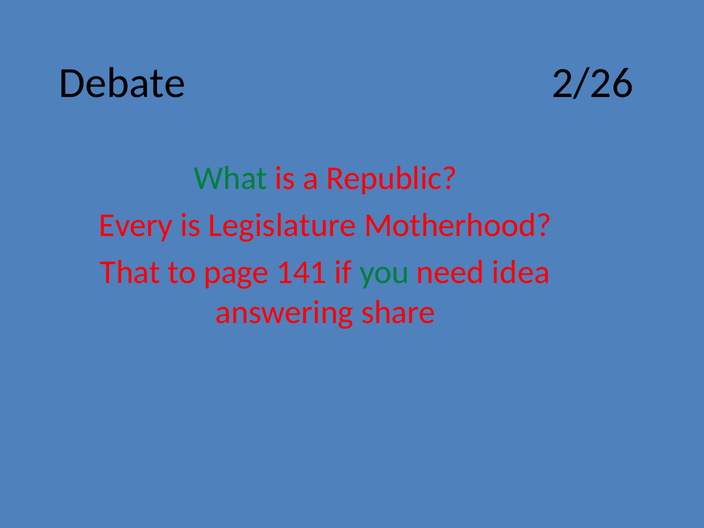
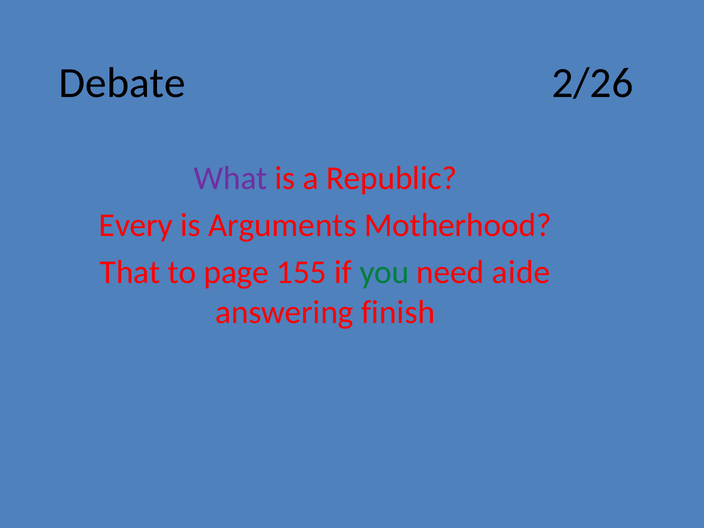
What colour: green -> purple (231, 178)
Legislature: Legislature -> Arguments (282, 225)
141: 141 -> 155 (302, 272)
idea: idea -> aide (521, 272)
share: share -> finish (398, 312)
